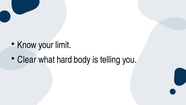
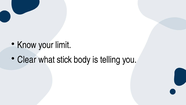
hard: hard -> stick (64, 59)
